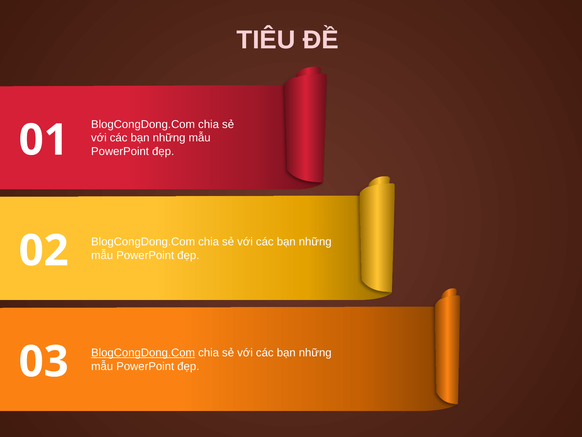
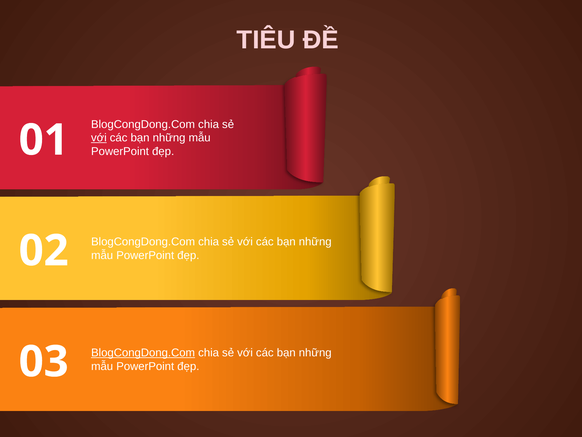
với underline: none -> present (99, 138)
